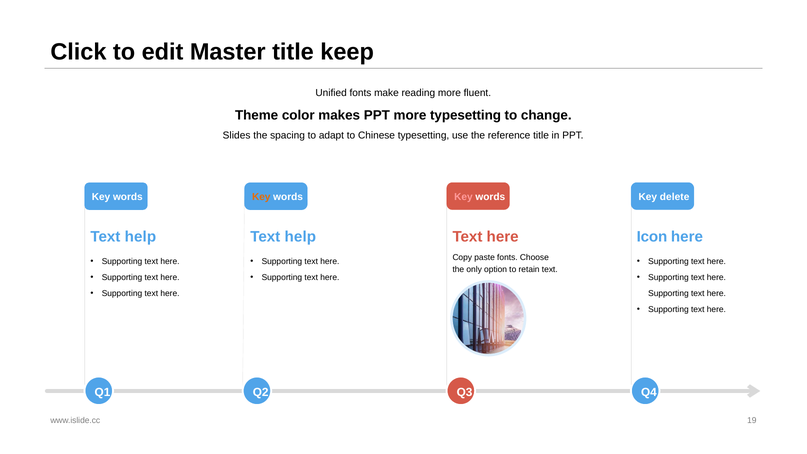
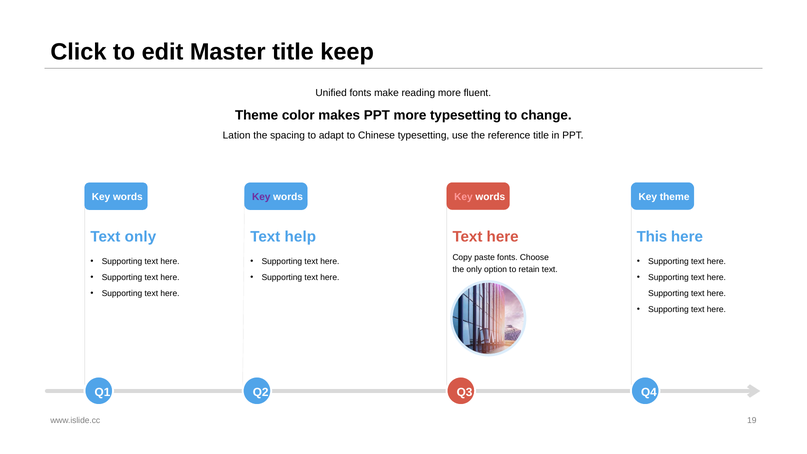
Slides: Slides -> Lation (237, 135)
Key colour: orange -> purple (261, 197)
Key delete: delete -> theme (675, 197)
Icon: Icon -> This (652, 237)
help: help -> only (140, 237)
